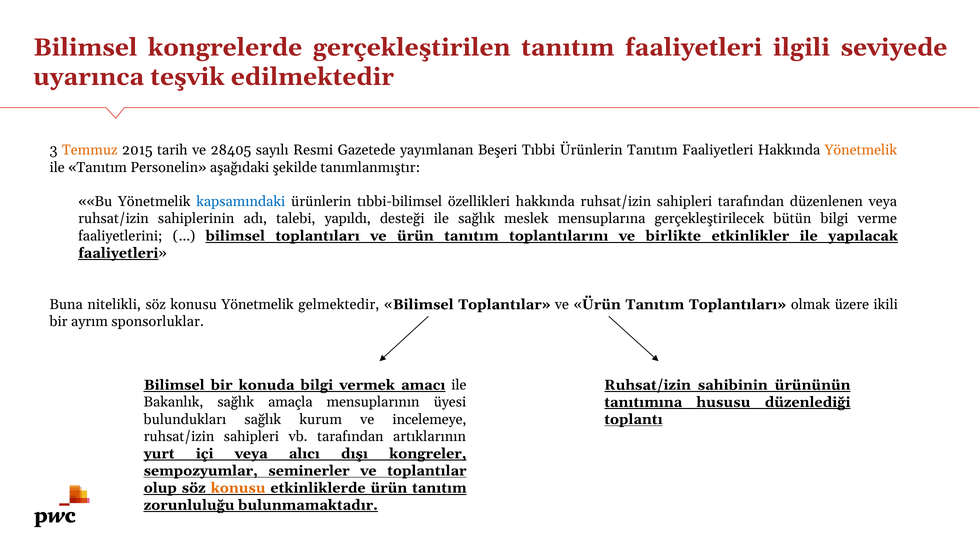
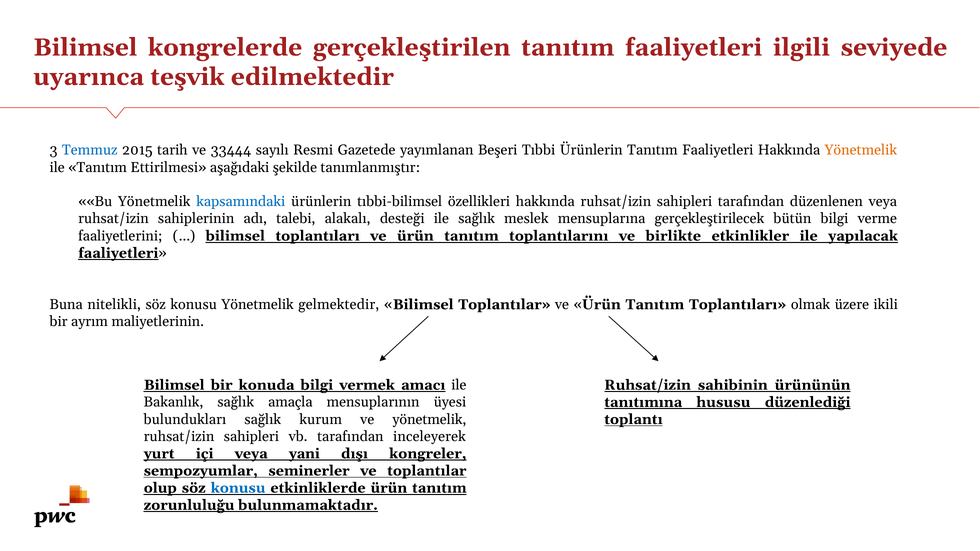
Temmuz colour: orange -> blue (90, 150)
28405: 28405 -> 33444 (231, 150)
Personelin: Personelin -> Ettirilmesi (168, 167)
yapıldı: yapıldı -> alakalı (348, 219)
sponsorluklar: sponsorluklar -> maliyetlerinin (158, 322)
ve incelemeye: incelemeye -> yönetmelik (429, 419)
artıklarının: artıklarının -> inceleyerek (429, 437)
alıcı: alıcı -> yani (304, 454)
konusu colour: orange -> blue (238, 488)
